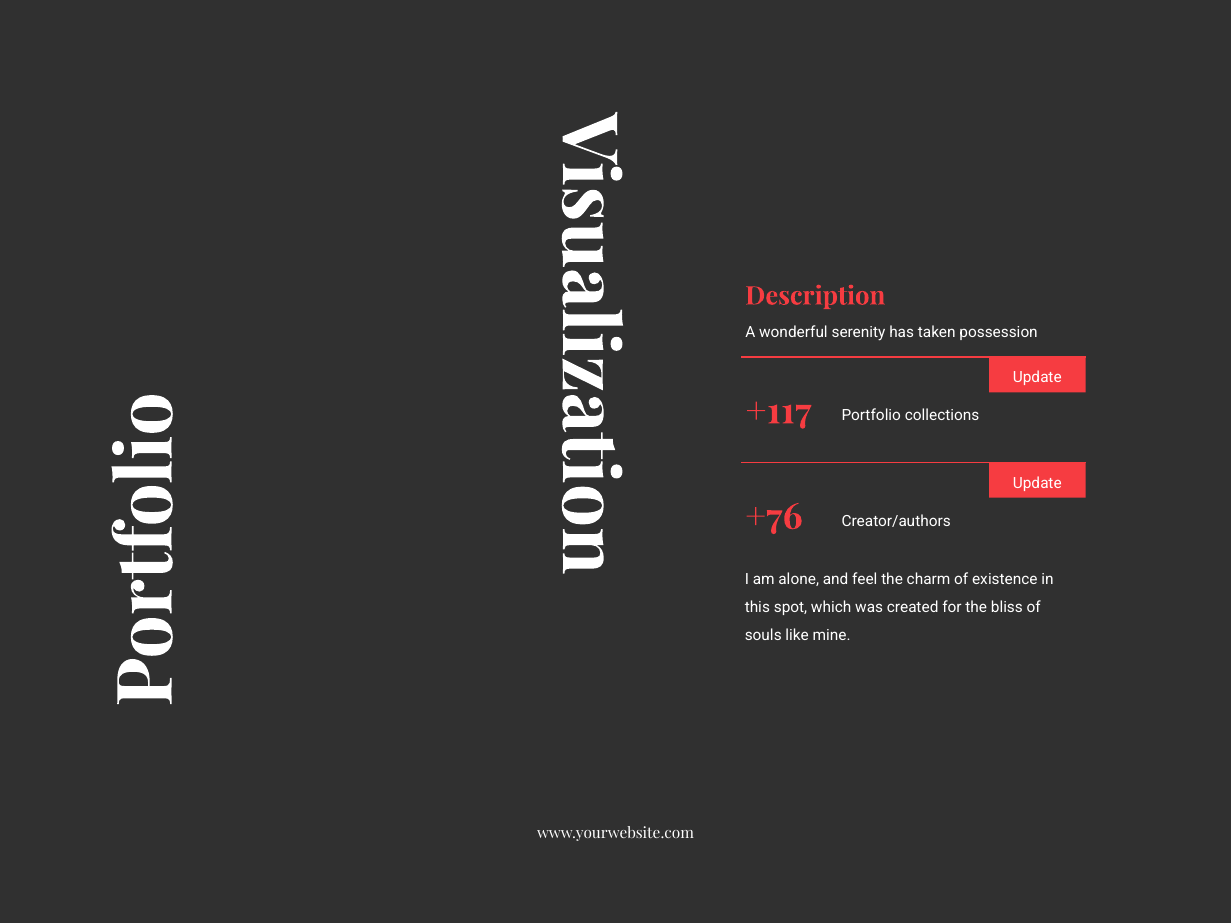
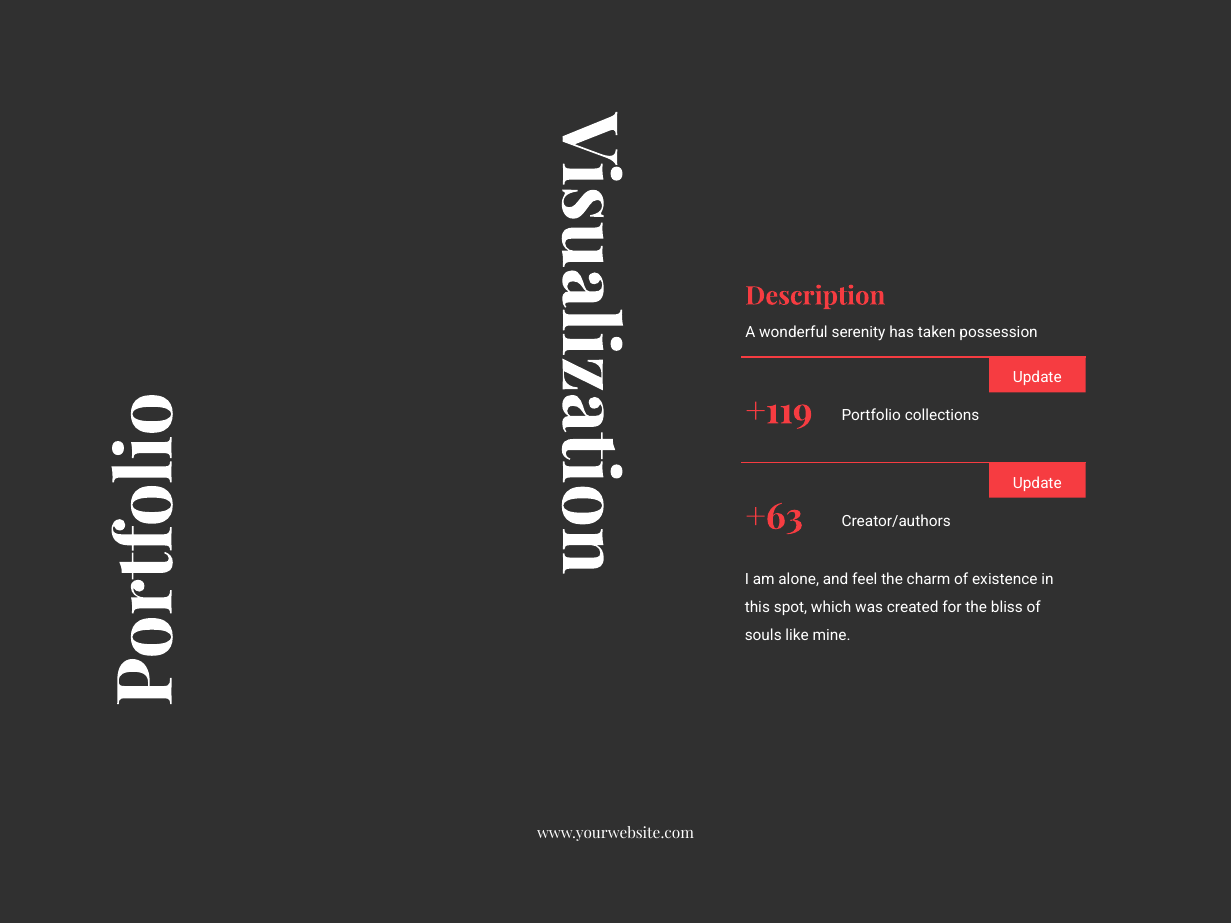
+117: +117 -> +119 (779, 412)
+76: +76 -> +63 (774, 517)
